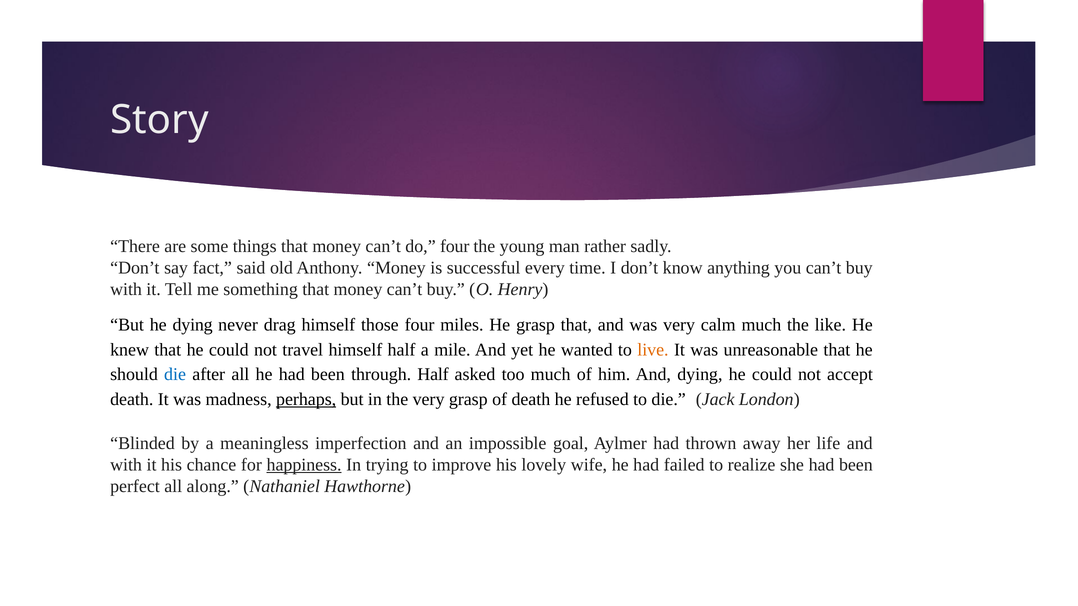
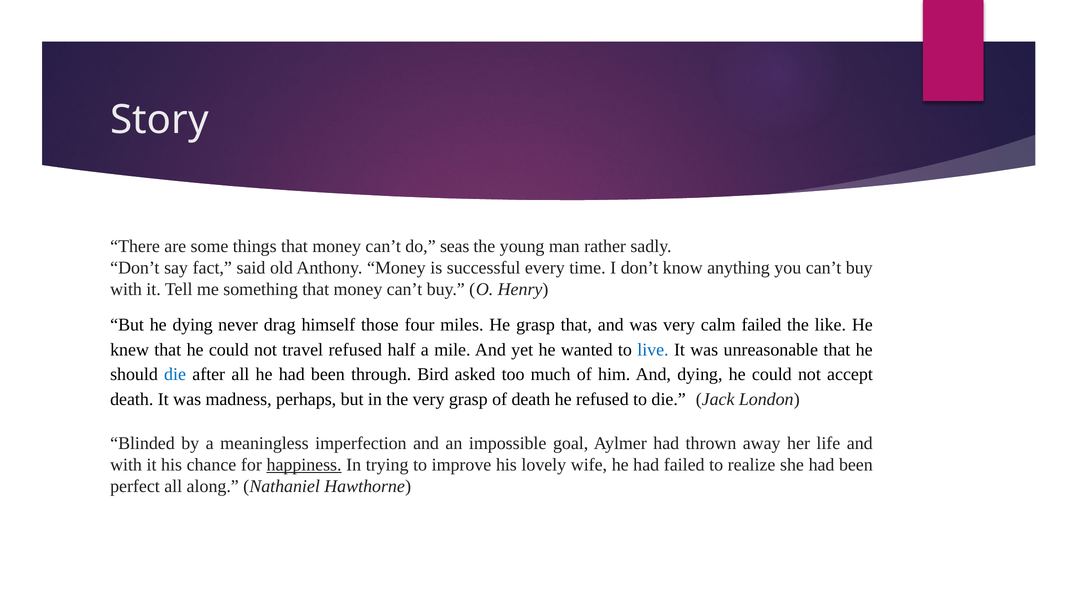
do four: four -> seas (455, 246)
calm much: much -> failed (761, 325)
travel himself: himself -> refused (355, 350)
live colour: orange -> blue (653, 350)
through Half: Half -> Bird (433, 375)
perhaps underline: present -> none (306, 399)
